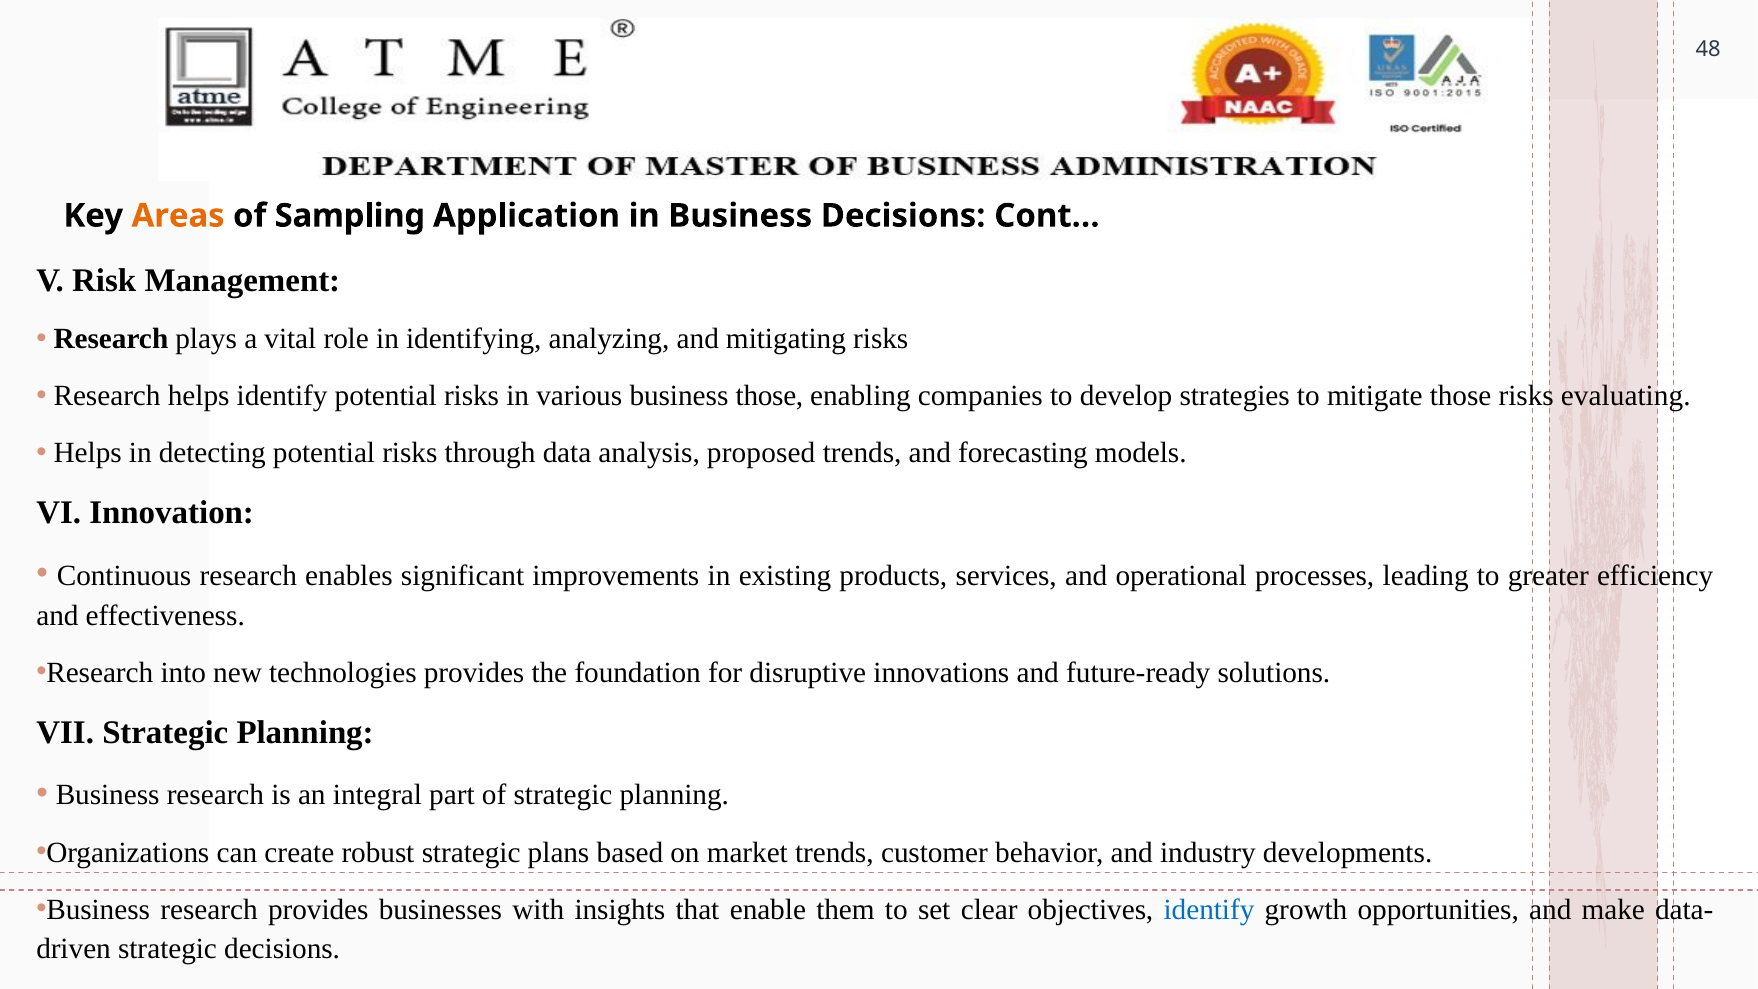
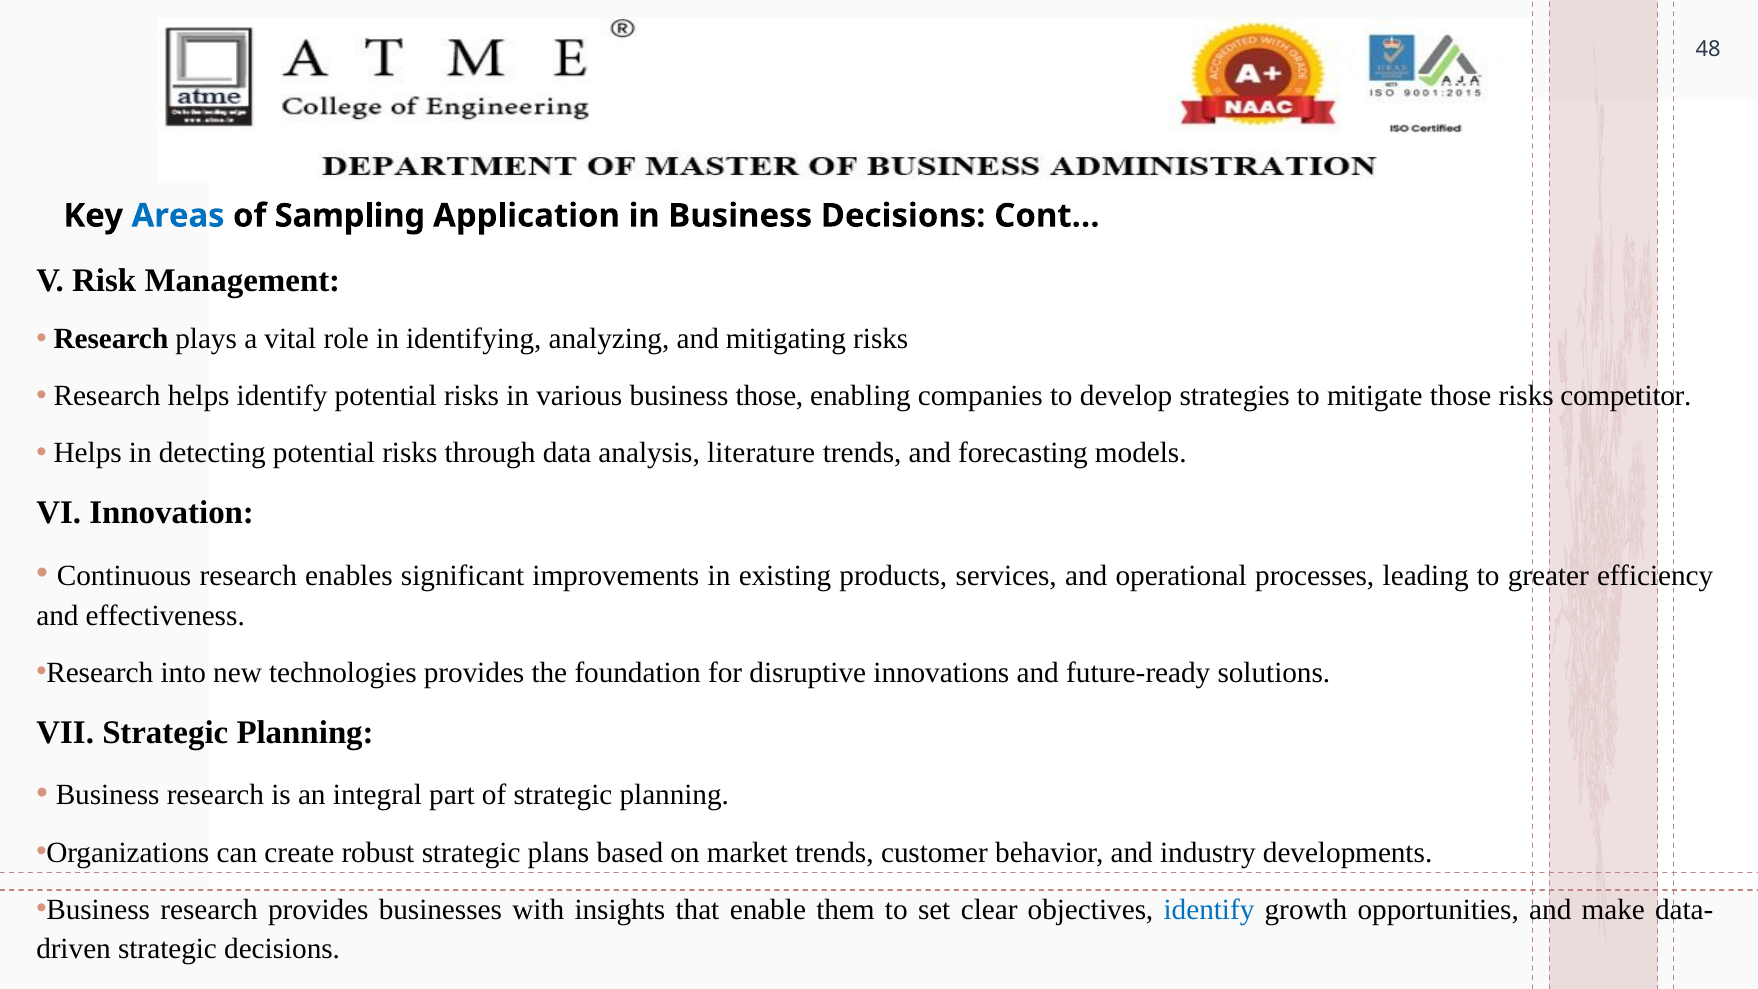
Areas colour: orange -> blue (178, 216)
evaluating: evaluating -> competitor (1626, 396)
proposed: proposed -> literature (761, 453)
